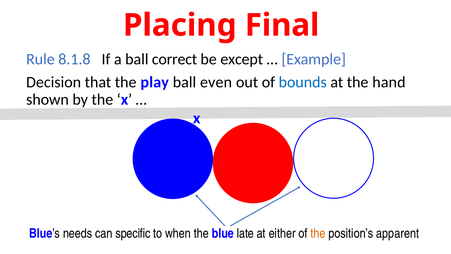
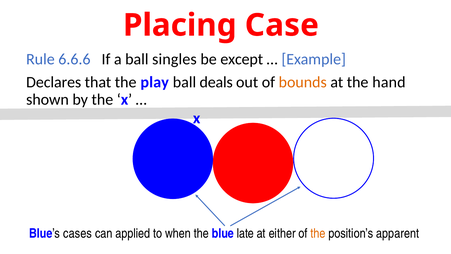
Final: Final -> Case (282, 25)
8.1.8: 8.1.8 -> 6.6.6 (74, 59)
correct: correct -> singles (174, 59)
Decision: Decision -> Declares (54, 82)
even: even -> deals (216, 82)
bounds colour: blue -> orange (303, 82)
needs: needs -> cases (78, 233)
specific: specific -> applied (133, 233)
